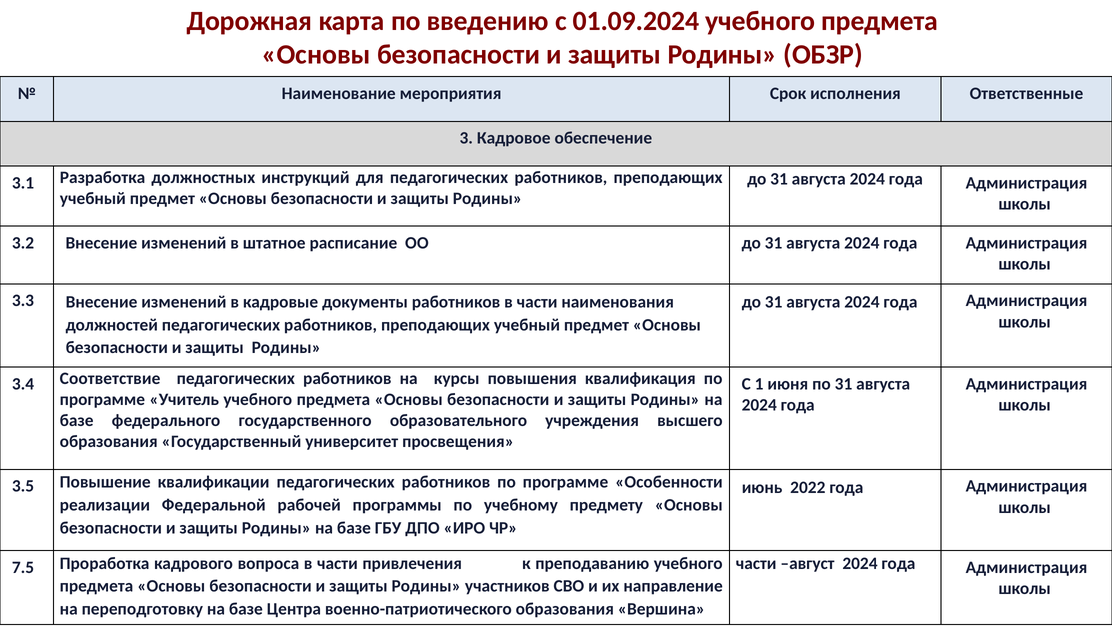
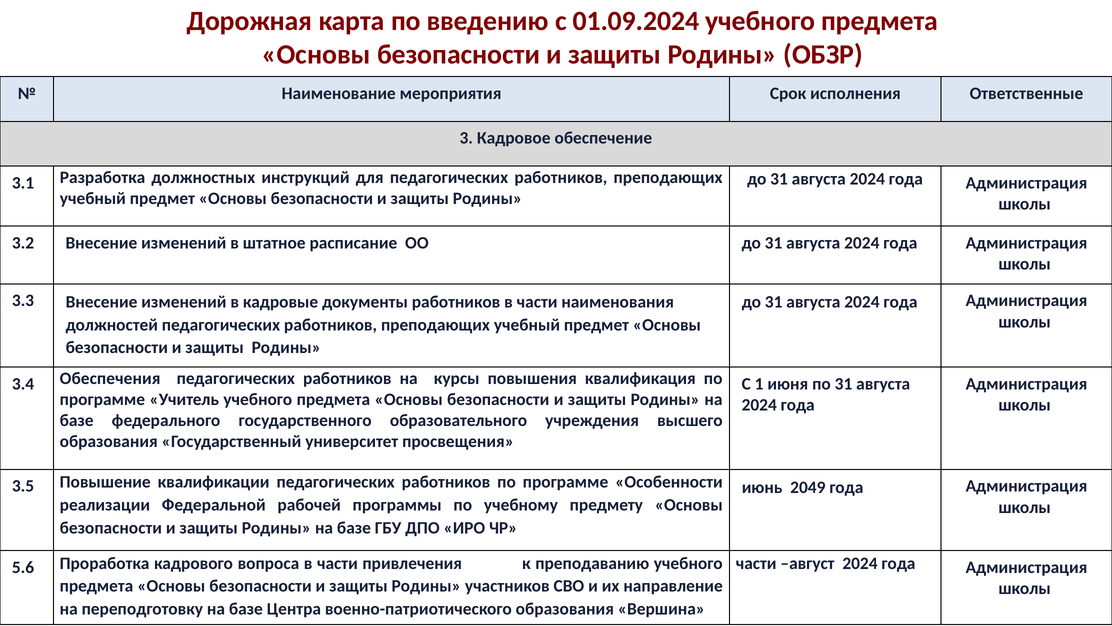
Соответствие: Соответствие -> Обеспечения (110, 378)
2022: 2022 -> 2049 (808, 487)
7.5: 7.5 -> 5.6 (23, 567)
